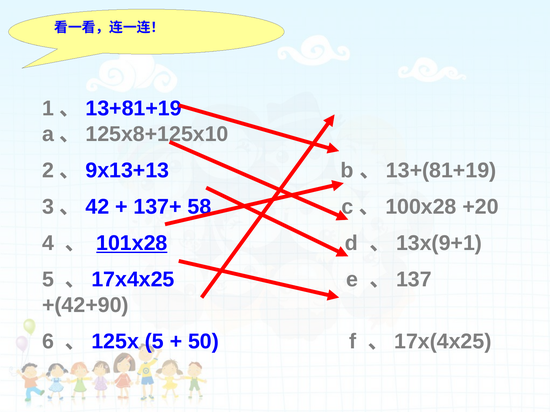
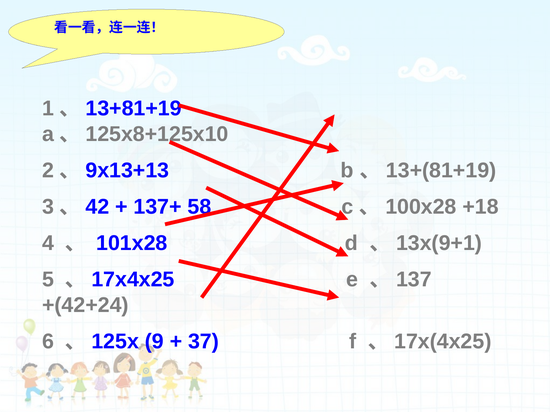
+20: +20 -> +18 (481, 207)
101x28 underline: present -> none (132, 243)
+(42+90: +(42+90 -> +(42+24 (85, 306)
5: 5 -> 9 (154, 342)
50: 50 -> 37 (204, 342)
